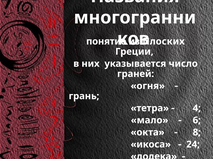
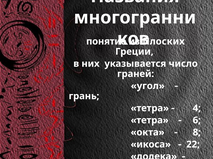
огня: огня -> угол (148, 86)
мало: мало -> тетра (150, 121)
24: 24 -> 22 (193, 145)
